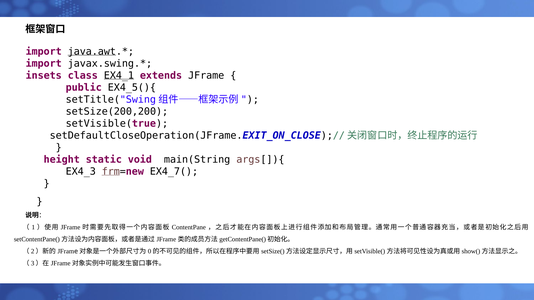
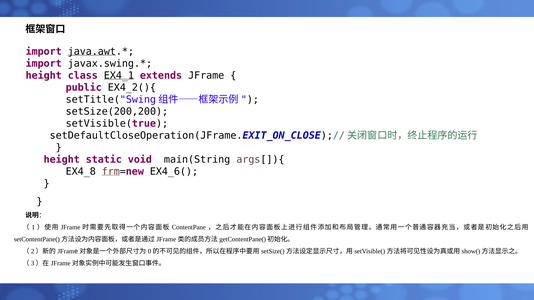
insets: insets -> height (44, 76)
EX4_5(){: EX4_5(){ -> EX4_2(){ (132, 88)
EX4_3: EX4_3 -> EX4_8 (81, 172)
EX4_7(: EX4_7( -> EX4_6( (174, 172)
